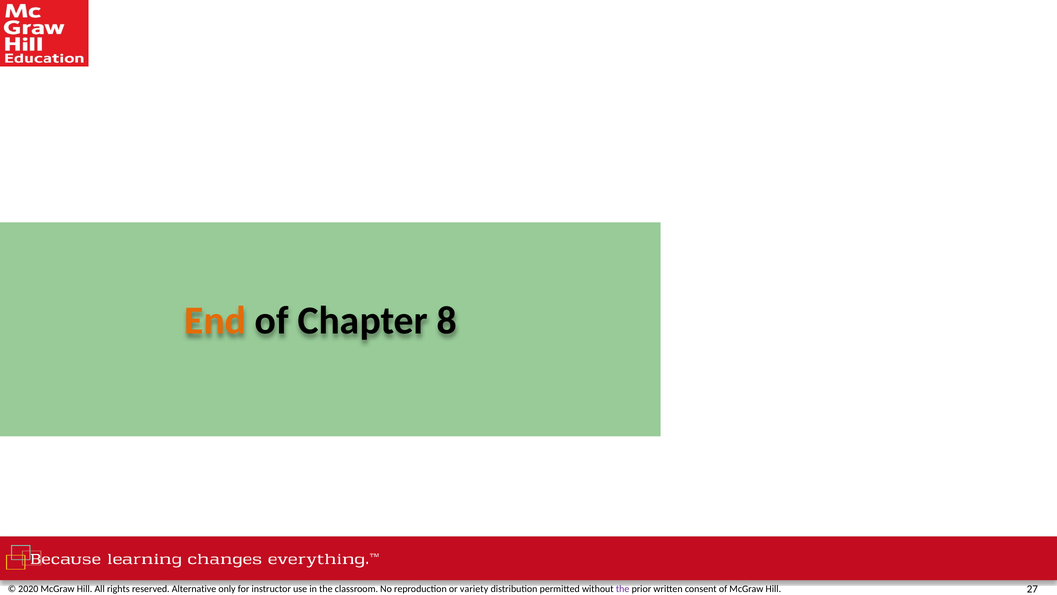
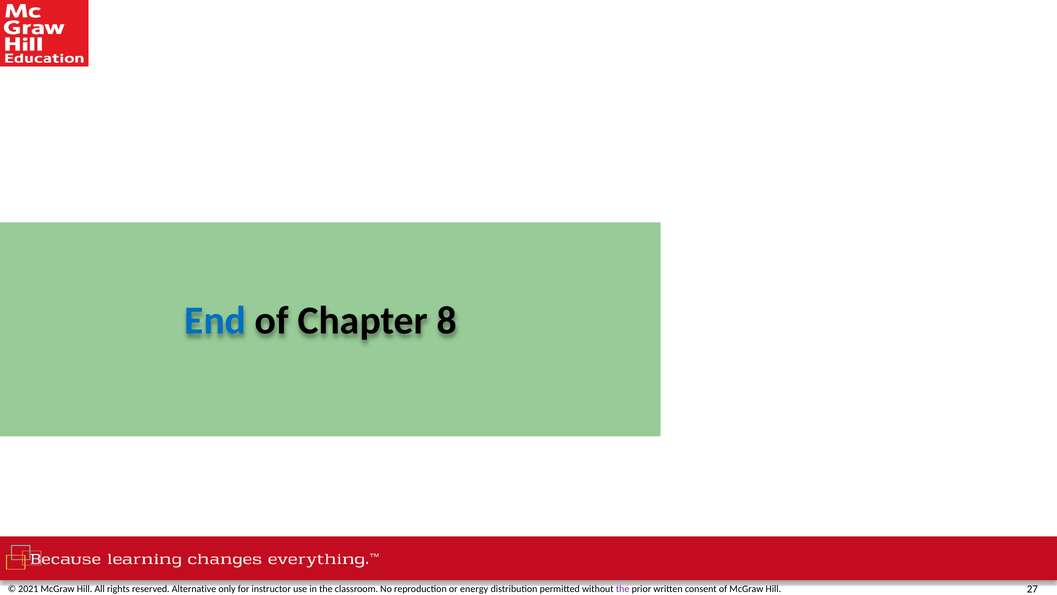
End colour: orange -> blue (215, 320)
2020: 2020 -> 2021 (28, 589)
variety: variety -> energy (474, 589)
